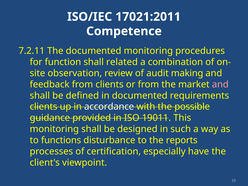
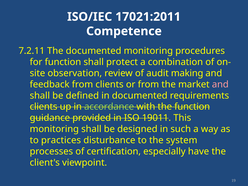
related: related -> protect (122, 62)
accordance colour: white -> light green (109, 107)
the possible: possible -> function (192, 107)
functions: functions -> practices (61, 140)
reports: reports -> system (182, 140)
